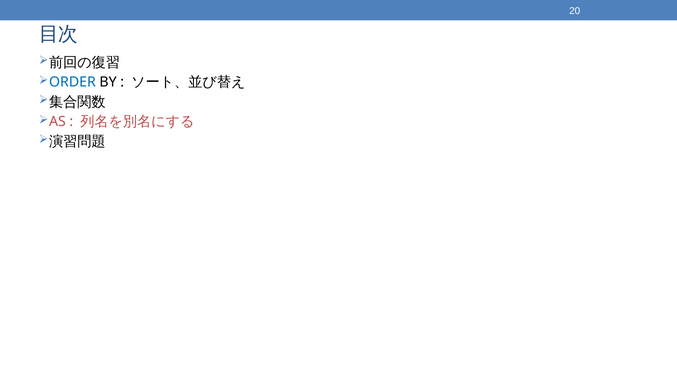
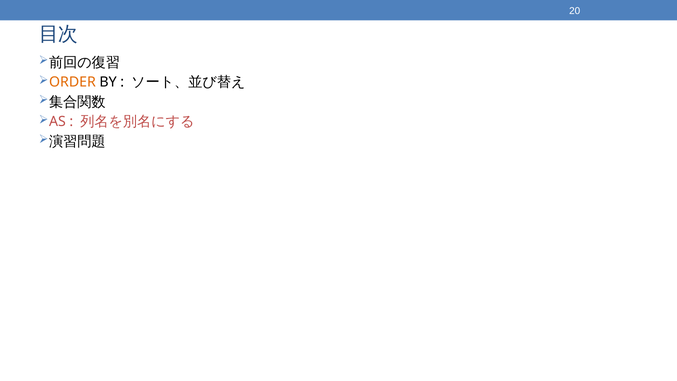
ORDER colour: blue -> orange (72, 82)
